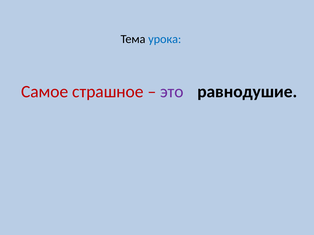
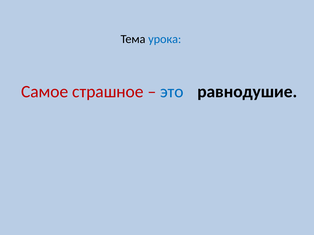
это colour: purple -> blue (172, 92)
